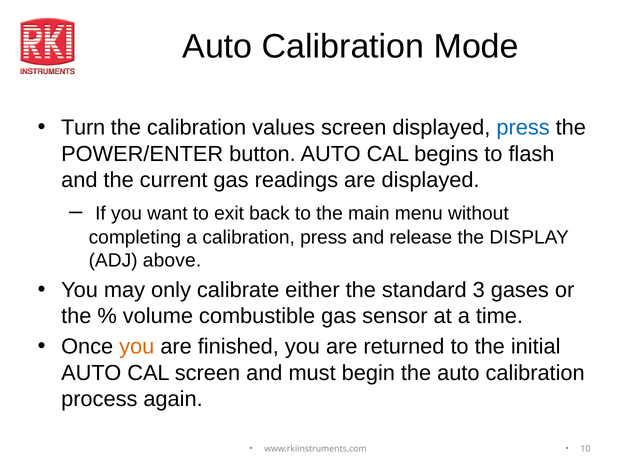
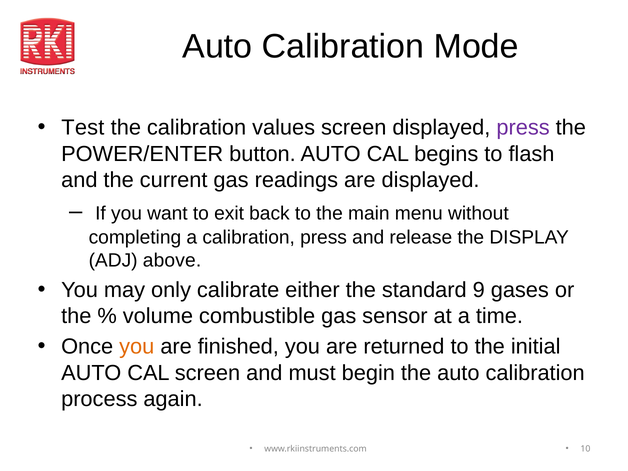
Turn: Turn -> Test (83, 128)
press colour: blue -> purple (523, 128)
3: 3 -> 9 (479, 290)
